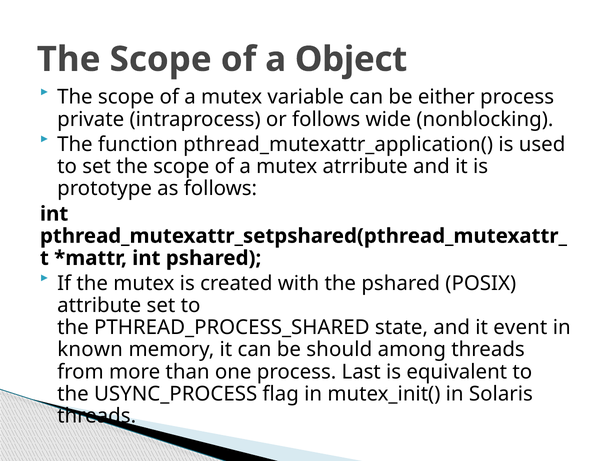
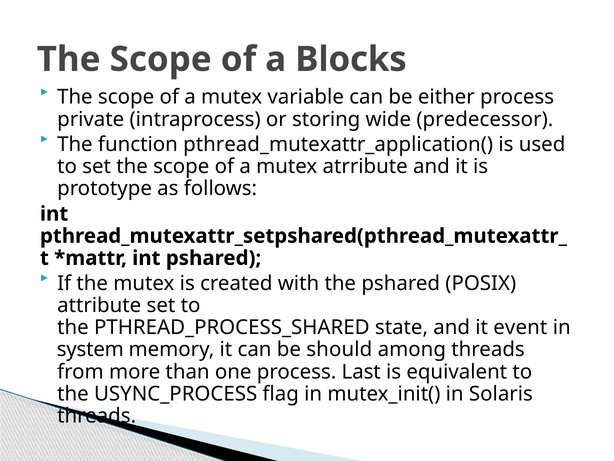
Object: Object -> Blocks (351, 59)
or follows: follows -> storing (326, 119)
nonblocking: nonblocking -> predecessor (485, 119)
known: known -> system (90, 349)
